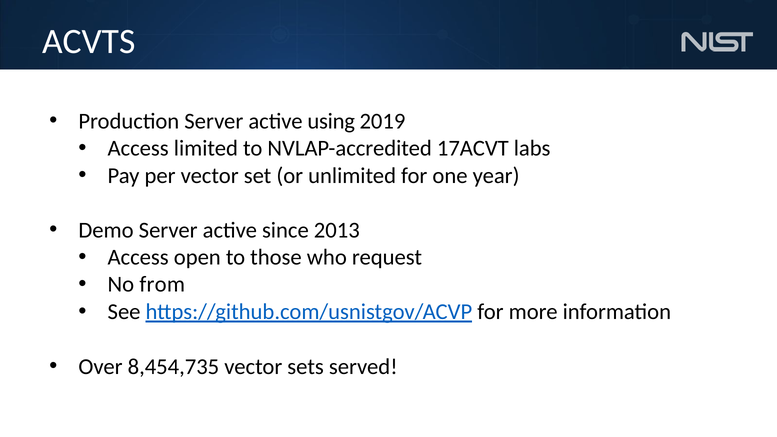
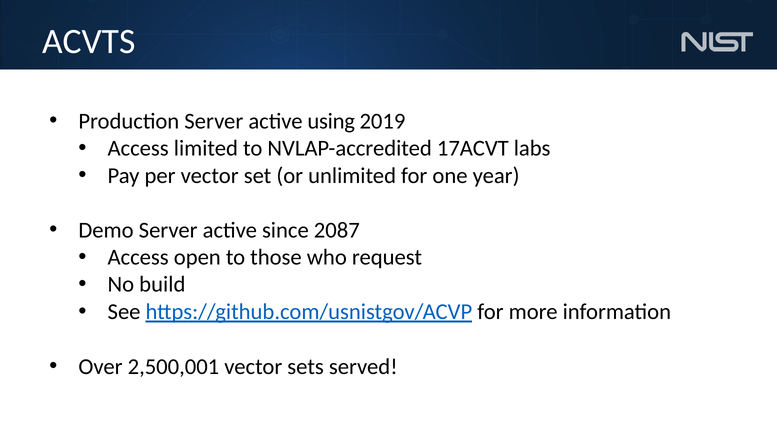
2013: 2013 -> 2087 (337, 230)
from: from -> build (162, 285)
8,454,735: 8,454,735 -> 2,500,001 (173, 367)
